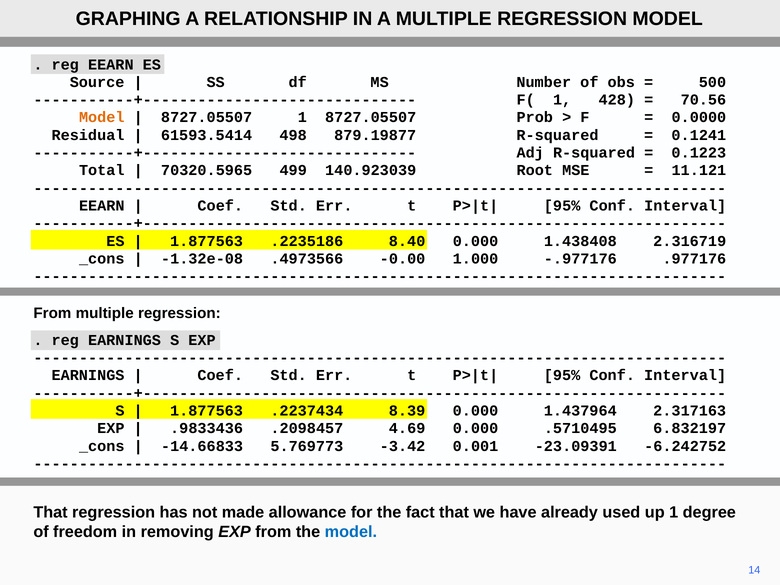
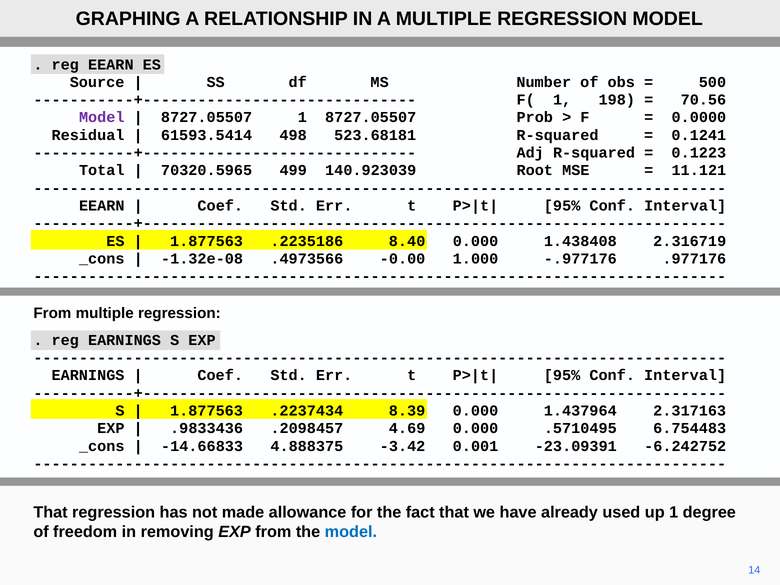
428: 428 -> 198 (617, 100)
Model colour: orange -> purple (102, 117)
879.19877: 879.19877 -> 523.68181 (375, 135)
6.832197: 6.832197 -> 6.754483 (690, 428)
5.769773: 5.769773 -> 4.888375 (307, 446)
